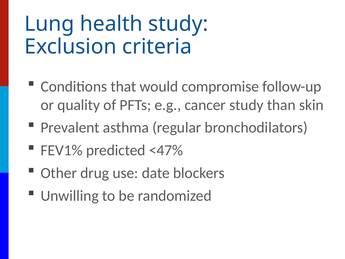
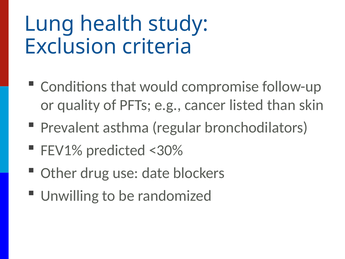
cancer study: study -> listed (246, 105)
<47%: <47% -> <30% (166, 150)
